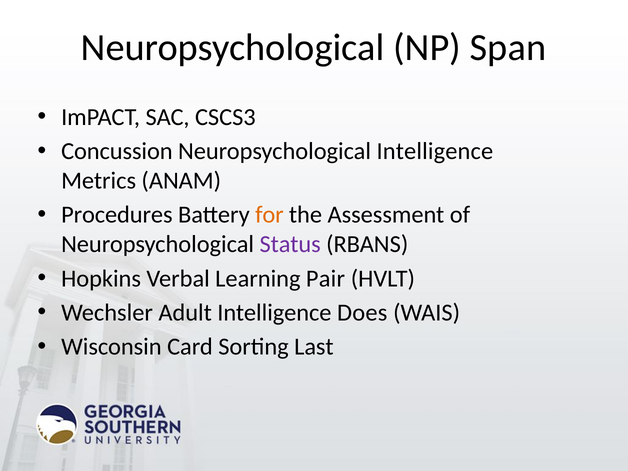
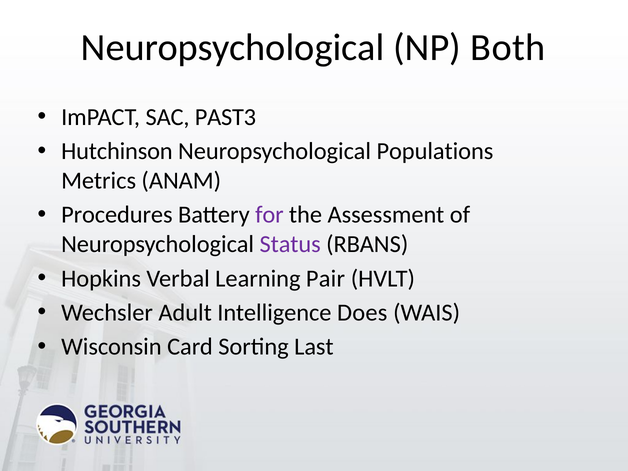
Span: Span -> Both (508, 48)
CSCS3: CSCS3 -> PAST3 (225, 117)
Concussion: Concussion -> Hutchinson (117, 151)
Neuropsychological Intelligence: Intelligence -> Populations (435, 151)
for colour: orange -> purple (269, 215)
